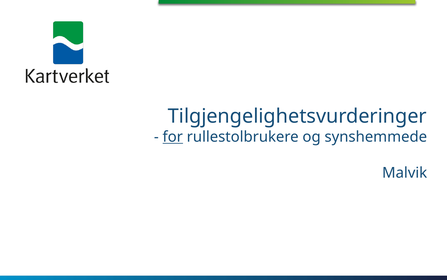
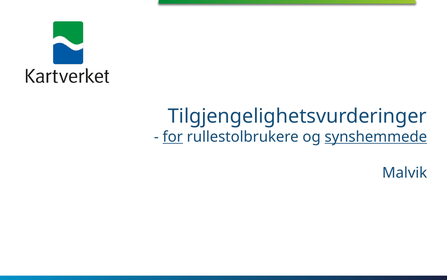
synshemmede underline: none -> present (376, 137)
